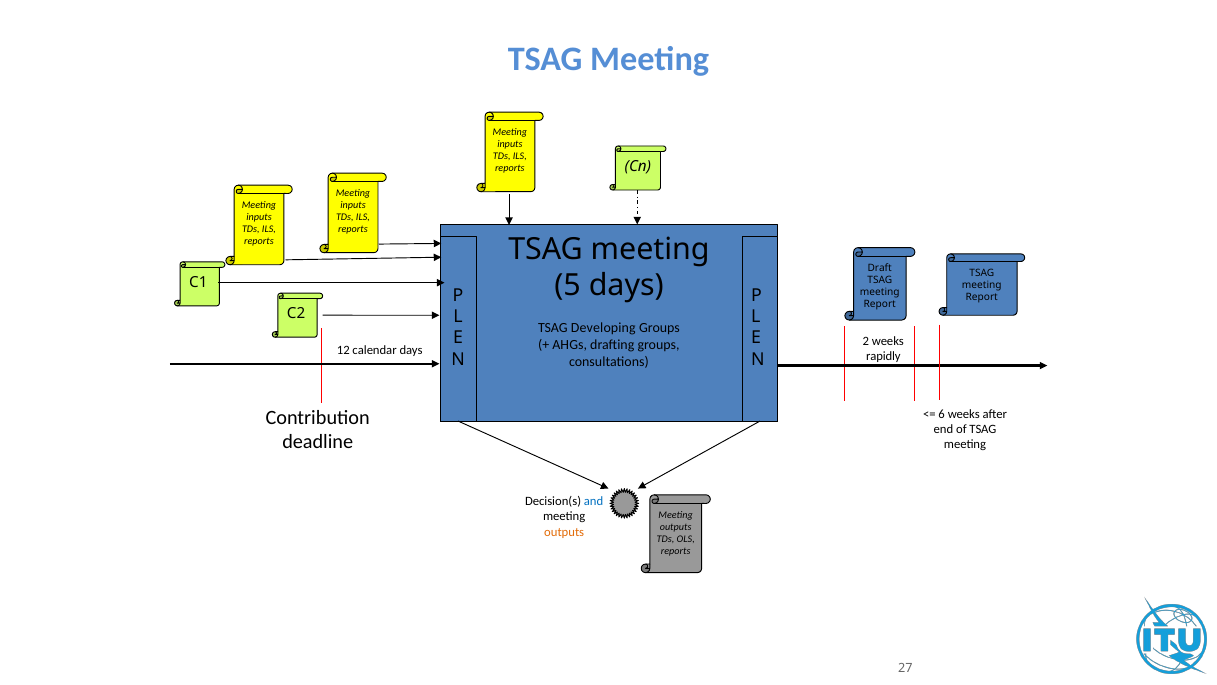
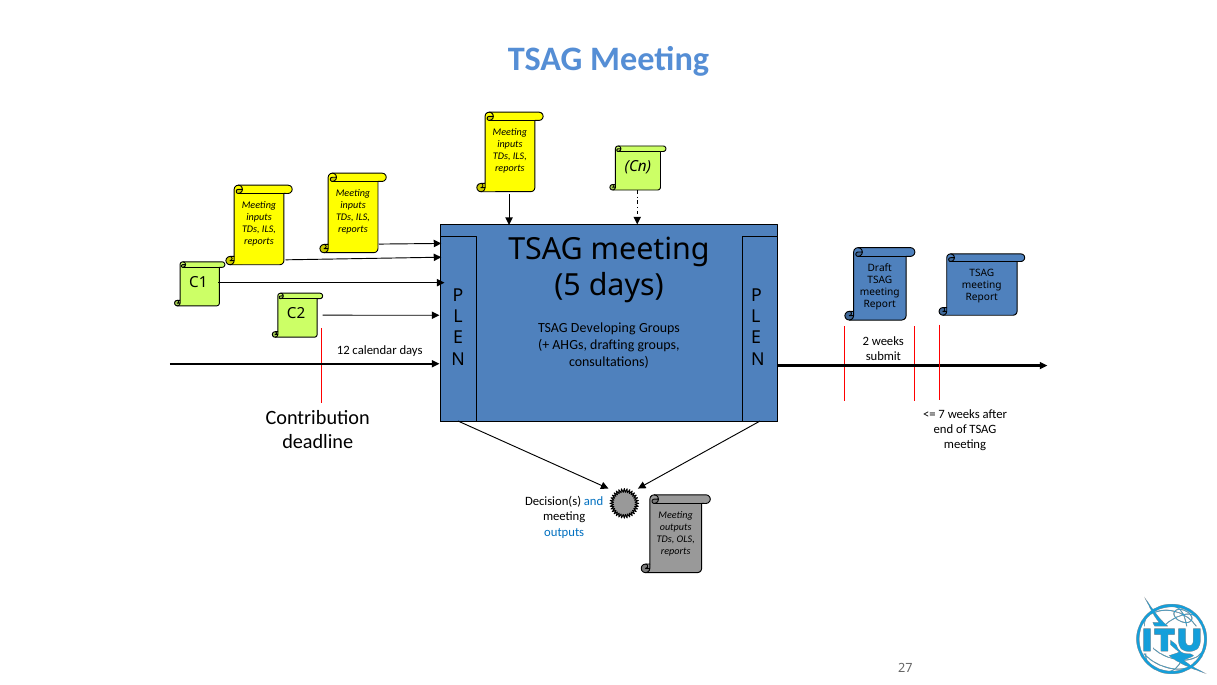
rapidly: rapidly -> submit (883, 356)
6: 6 -> 7 (942, 414)
outputs colour: orange -> blue (564, 532)
